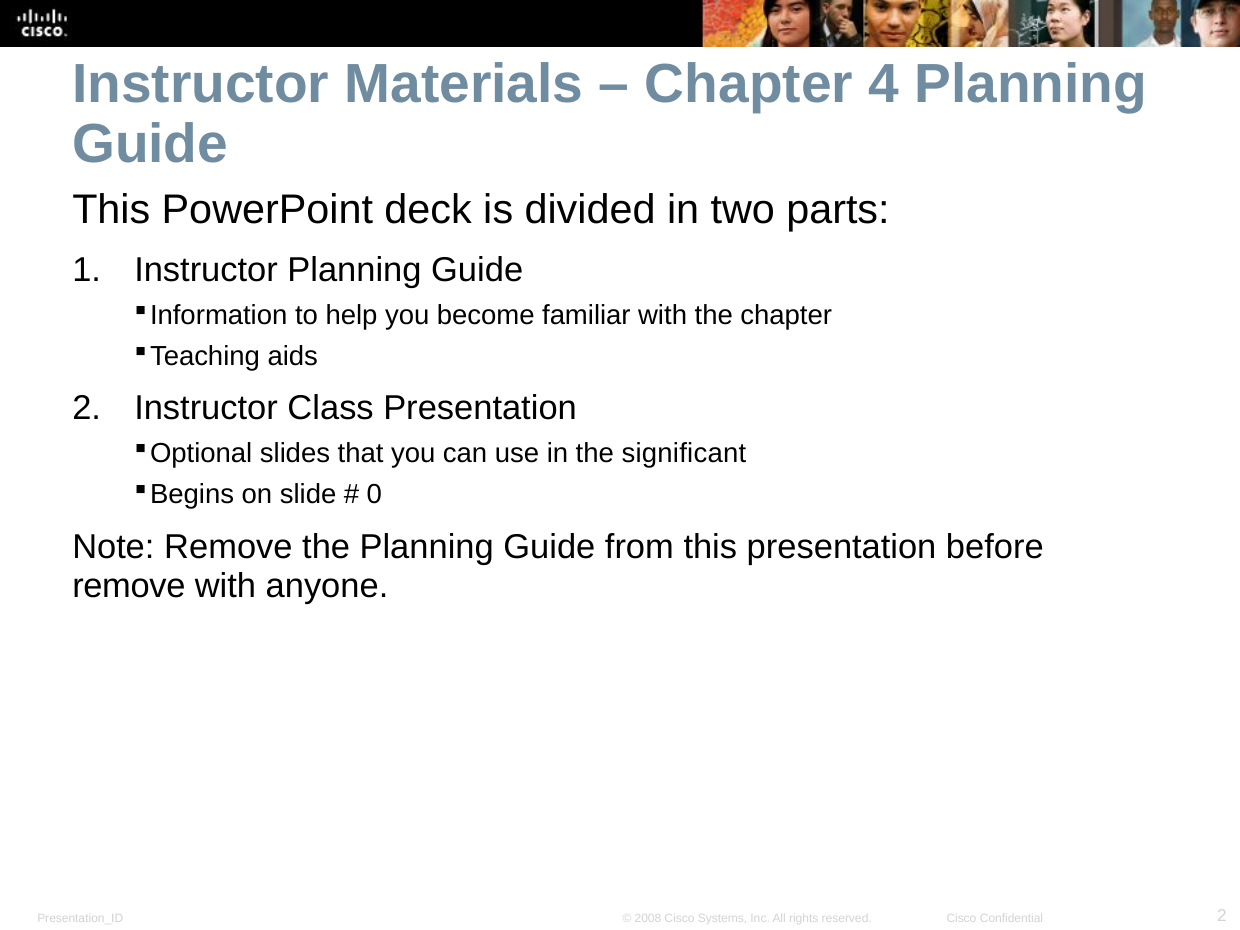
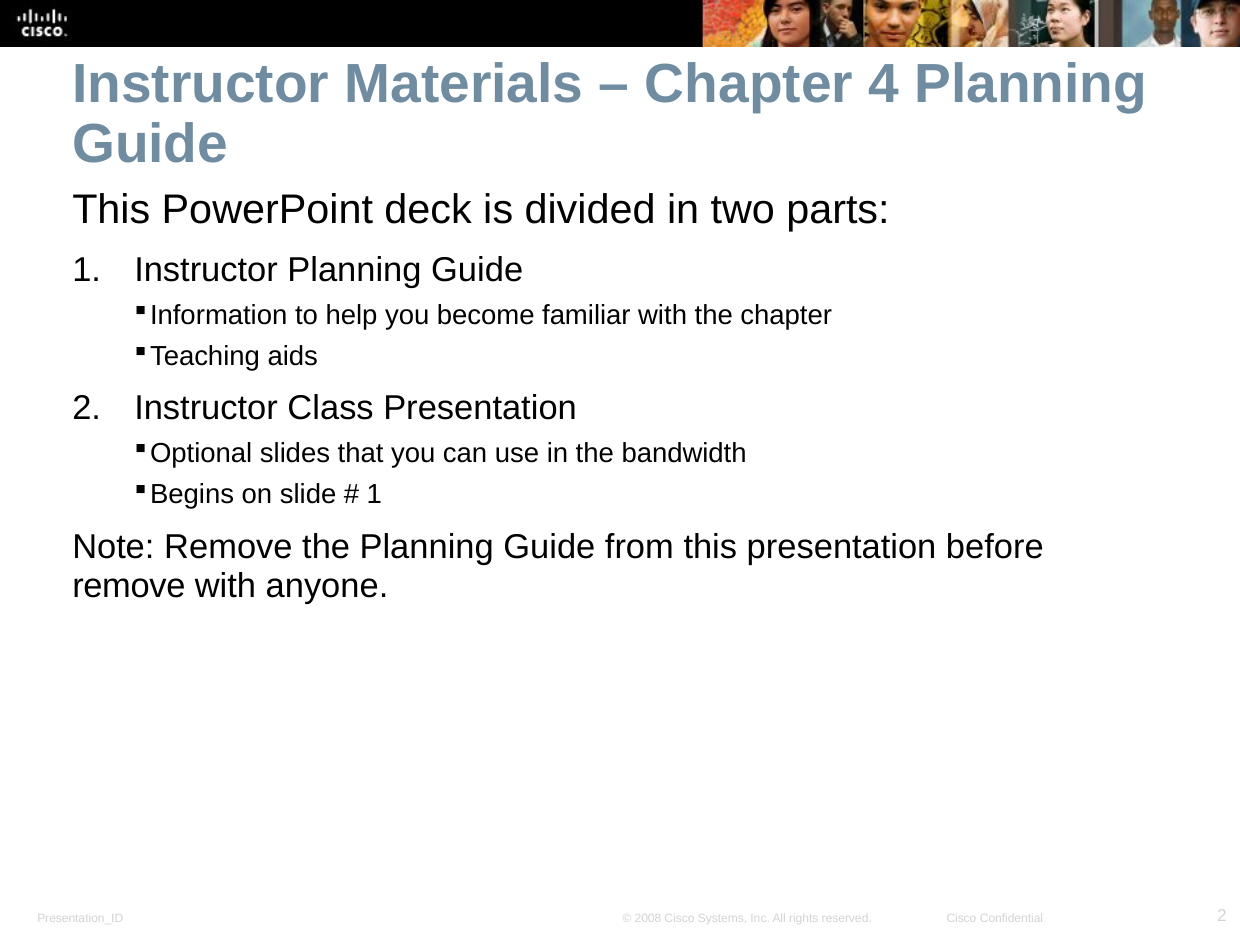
significant: significant -> bandwidth (684, 454)
0: 0 -> 1 (374, 495)
